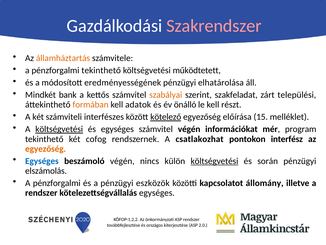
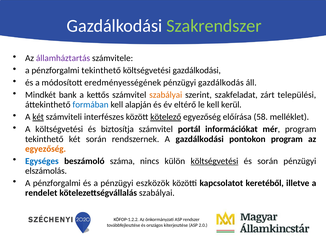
Szakrendszer colour: pink -> light green (214, 26)
államháztartás colour: orange -> purple (63, 58)
költségvetési működtetett: működtetett -> gazdálkodási (197, 70)
elhatárolása: elhatárolása -> gazdálkodás (221, 83)
formában colour: orange -> blue (91, 105)
adatok: adatok -> alapján (138, 105)
önálló: önálló -> eltérő (185, 105)
részt: részt -> kerül (231, 105)
két underline: none -> present (38, 117)
15: 15 -> 58 (261, 117)
költségvetési underline: present -> none (59, 129)
és egységes: egységes -> biztosítja (117, 129)
számvitel végén: végén -> portál (189, 129)
két cofog: cofog -> során (96, 139)
A csatlakozhat: csatlakozhat -> gazdálkodási (200, 139)
pontokon interfész: interfész -> program (287, 139)
beszámoló végén: végén -> száma (122, 161)
állomány: állomány -> keretéből (265, 183)
rendszer: rendszer -> rendelet (41, 193)
kötelezettségvállalás egységes: egységes -> szabályai (157, 193)
